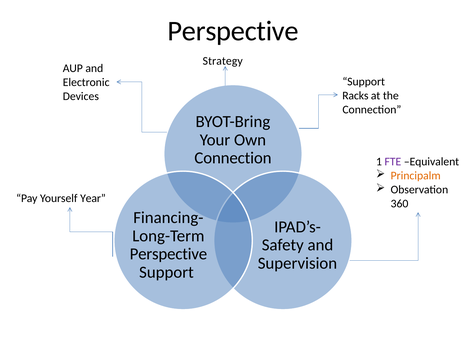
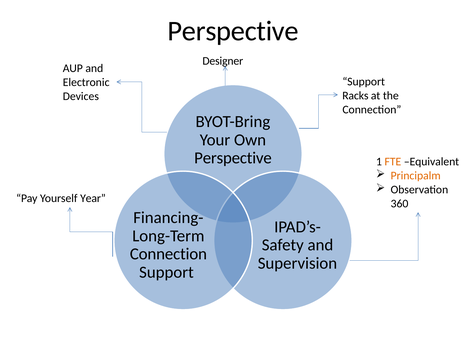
Strategy: Strategy -> Designer (223, 61)
Connection: Connection -> Perspective (233, 158)
FTE colour: purple -> orange (393, 162)
Perspective: Perspective -> Connection (168, 254)
